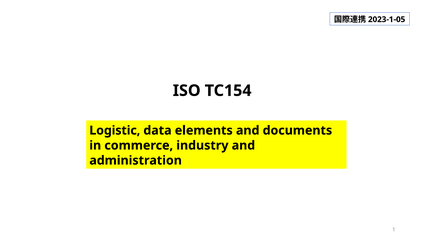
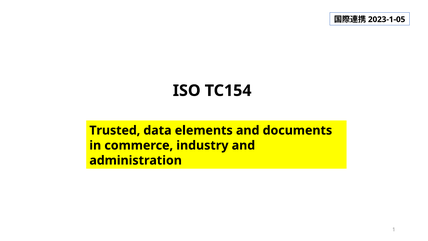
Logistic: Logistic -> Trusted (115, 130)
